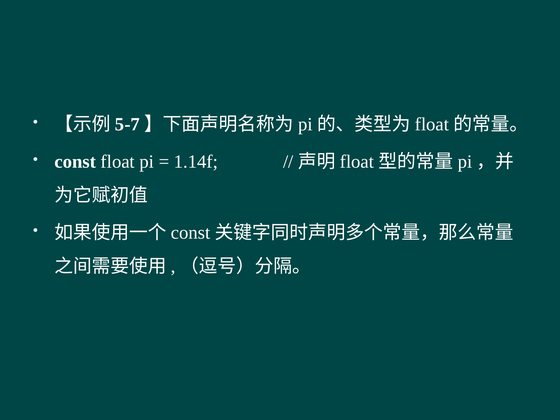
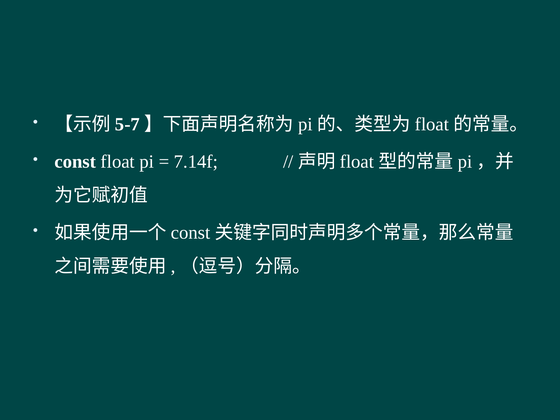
1.14f: 1.14f -> 7.14f (196, 162)
